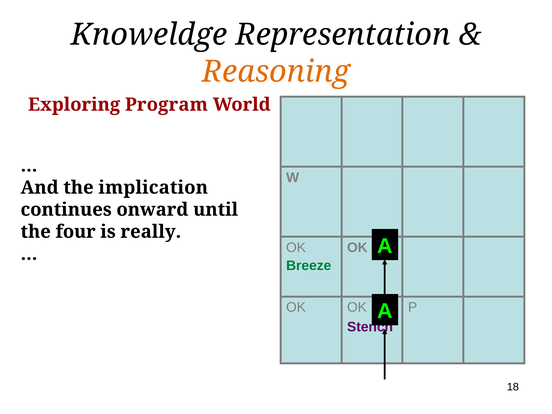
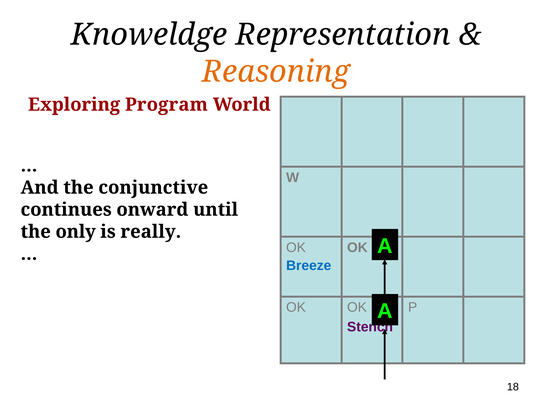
implication: implication -> conjunctive (153, 188)
four: four -> only (76, 232)
Breeze colour: green -> blue (309, 266)
